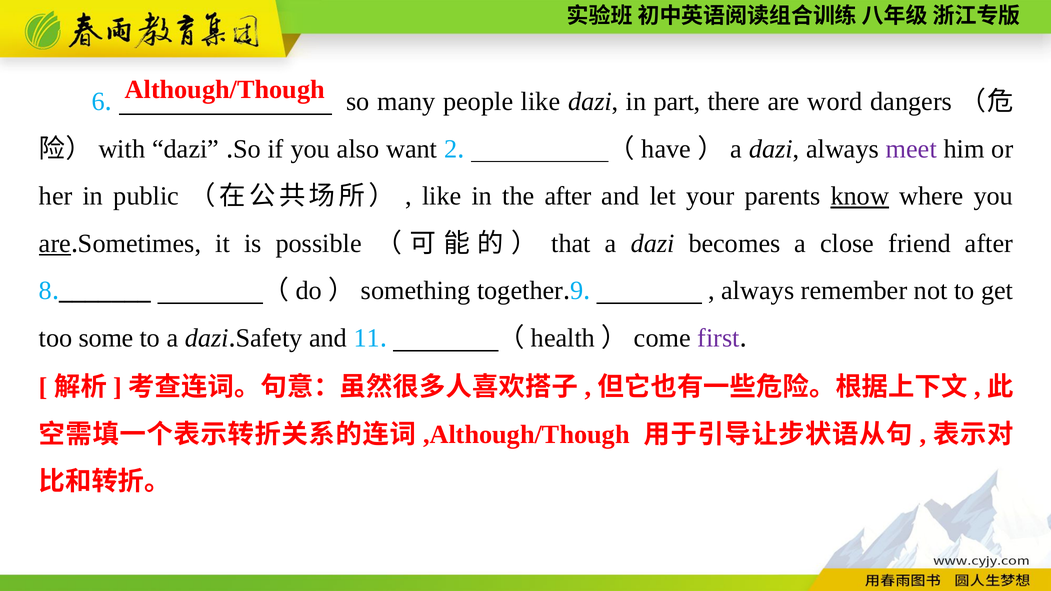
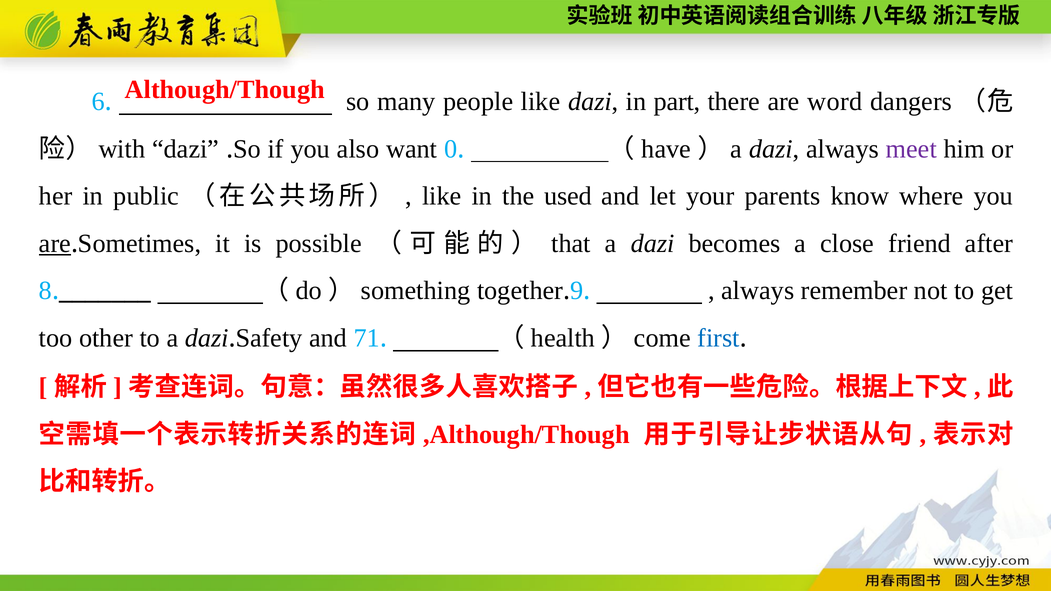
2: 2 -> 0 (451, 149)
the after: after -> used (568, 196)
know underline: present -> none (860, 196)
some: some -> other (106, 338)
11: 11 -> 71 (367, 338)
first colour: purple -> blue (719, 338)
